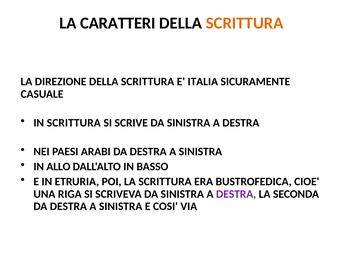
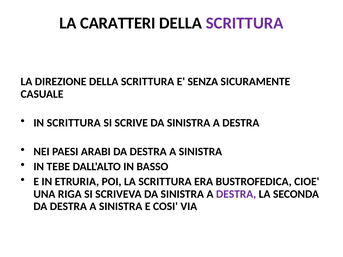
SCRITTURA colour: orange -> purple (245, 23)
ITALIA: ITALIA -> SENZA (203, 82)
ALLO: ALLO -> TEBE (58, 167)
